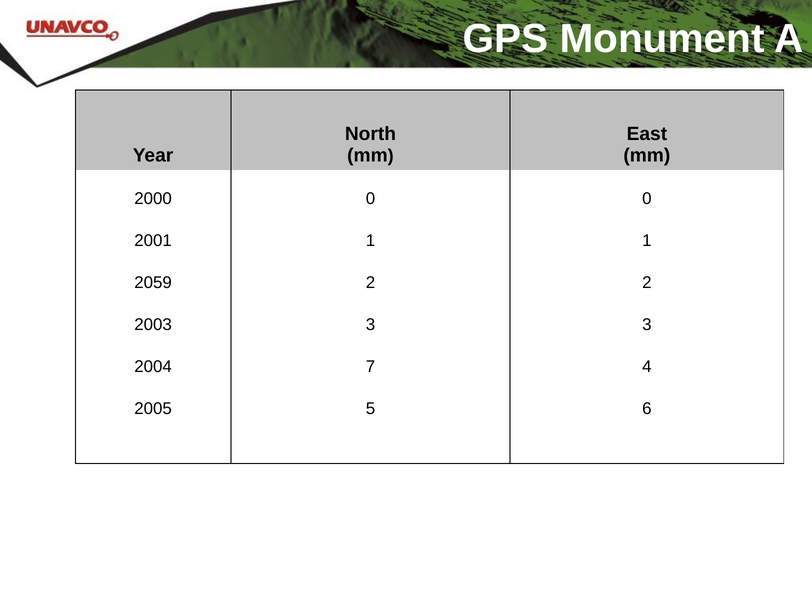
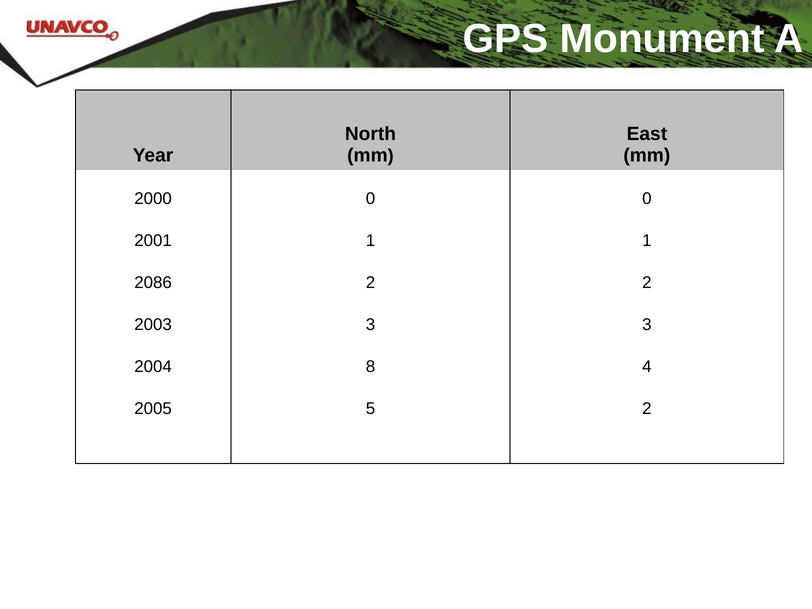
2059: 2059 -> 2086 (153, 283)
7: 7 -> 8 (370, 367)
5 6: 6 -> 2 (647, 408)
